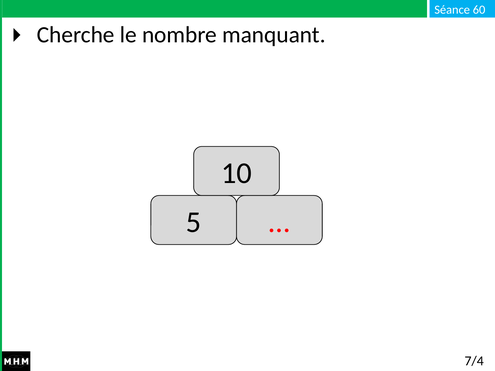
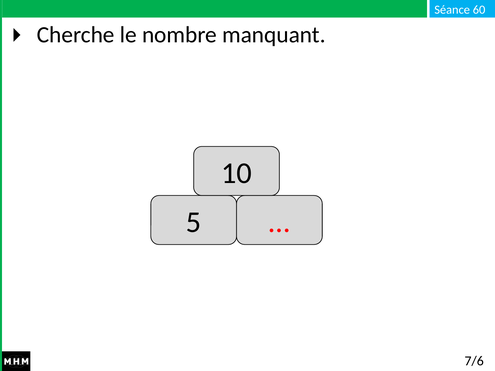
7/4: 7/4 -> 7/6 (474, 361)
